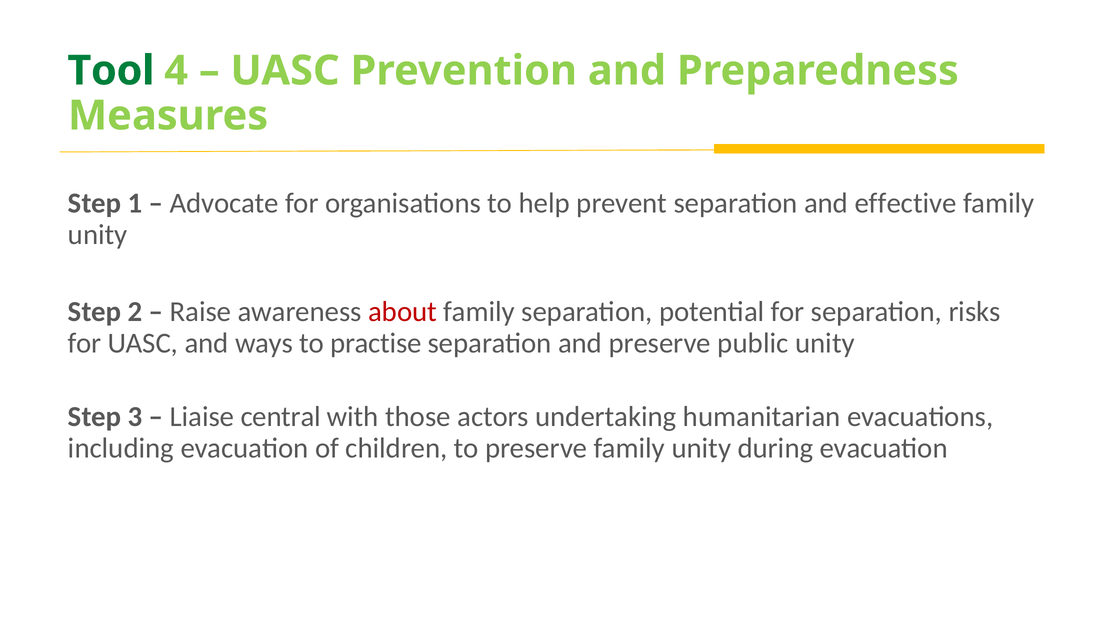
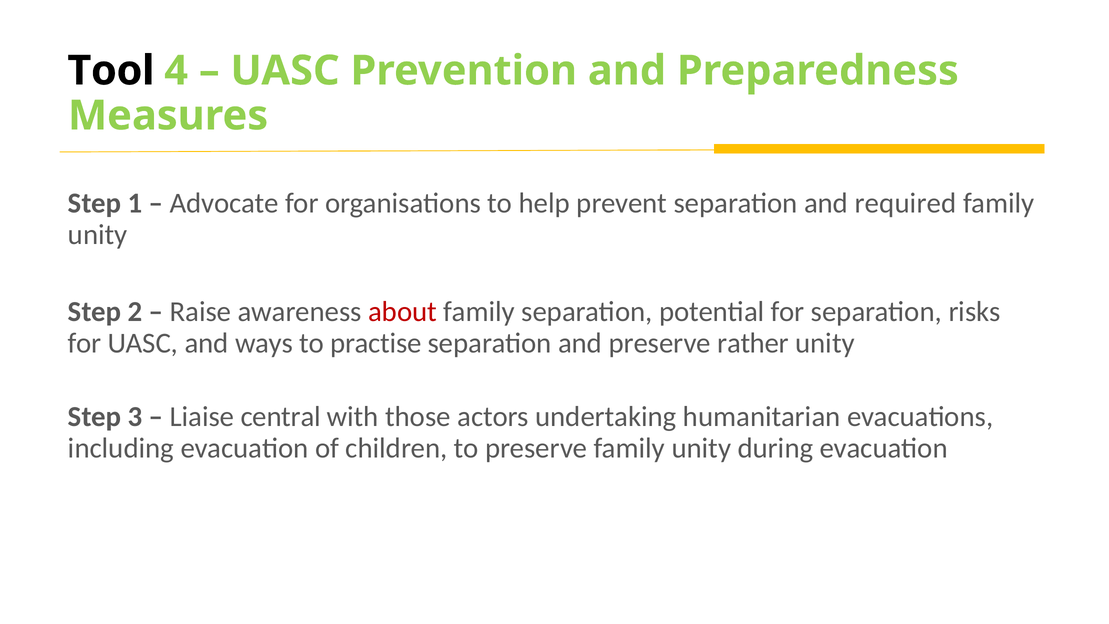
Tool colour: green -> black (111, 71)
effective: effective -> required (906, 203)
public: public -> rather (753, 343)
